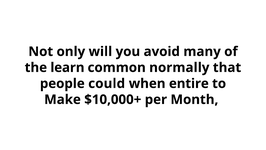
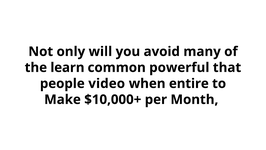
normally: normally -> powerful (179, 67)
could: could -> video (107, 83)
